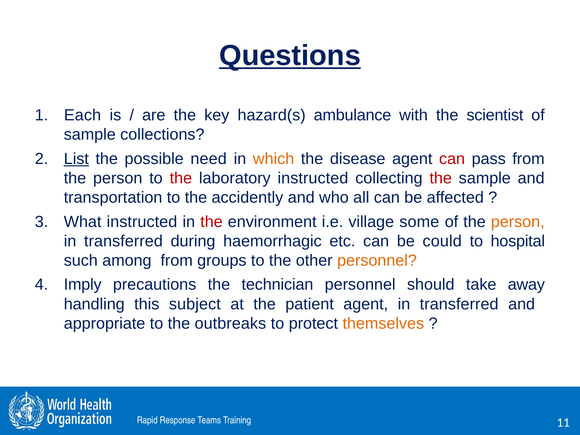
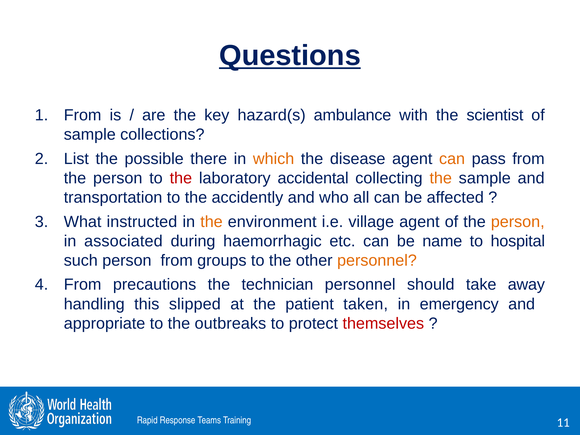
Each: Each -> From (83, 115)
List underline: present -> none (76, 159)
need: need -> there (209, 159)
can colour: red -> orange (452, 159)
laboratory instructed: instructed -> accidental (313, 178)
the colour: red -> orange (441, 178)
the colour: red -> orange (211, 222)
village some: some -> agent (419, 222)
transferred: transferred -> associated (123, 241)
could: could -> name (442, 241)
such among: among -> person (127, 260)
Imply: Imply -> From (83, 285)
subject: subject -> slipped (195, 304)
patient agent: agent -> taken (366, 304)
transferred: transferred -> emergency (459, 304)
themselves colour: orange -> red (383, 323)
